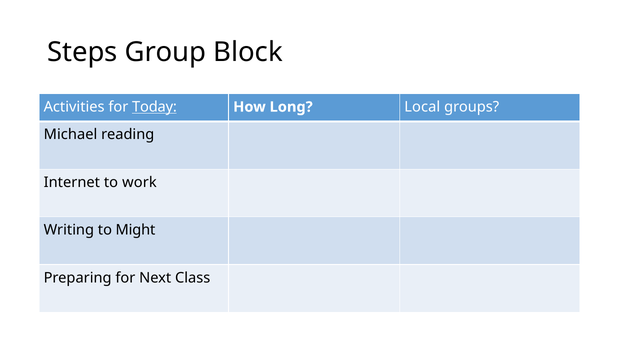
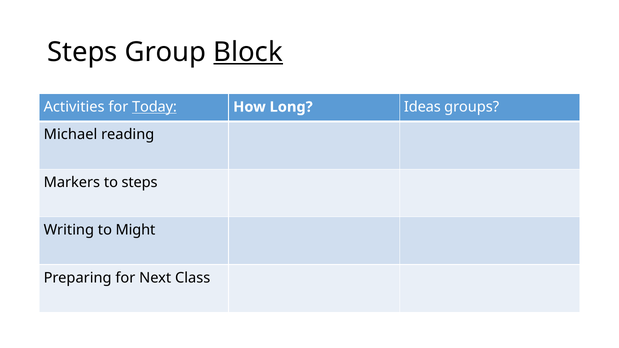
Block underline: none -> present (248, 52)
Local: Local -> Ideas (422, 107)
Internet: Internet -> Markers (72, 182)
to work: work -> steps (140, 182)
